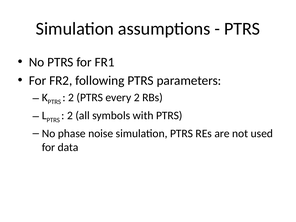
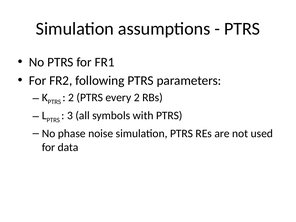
2: 2 -> 3 (70, 116)
